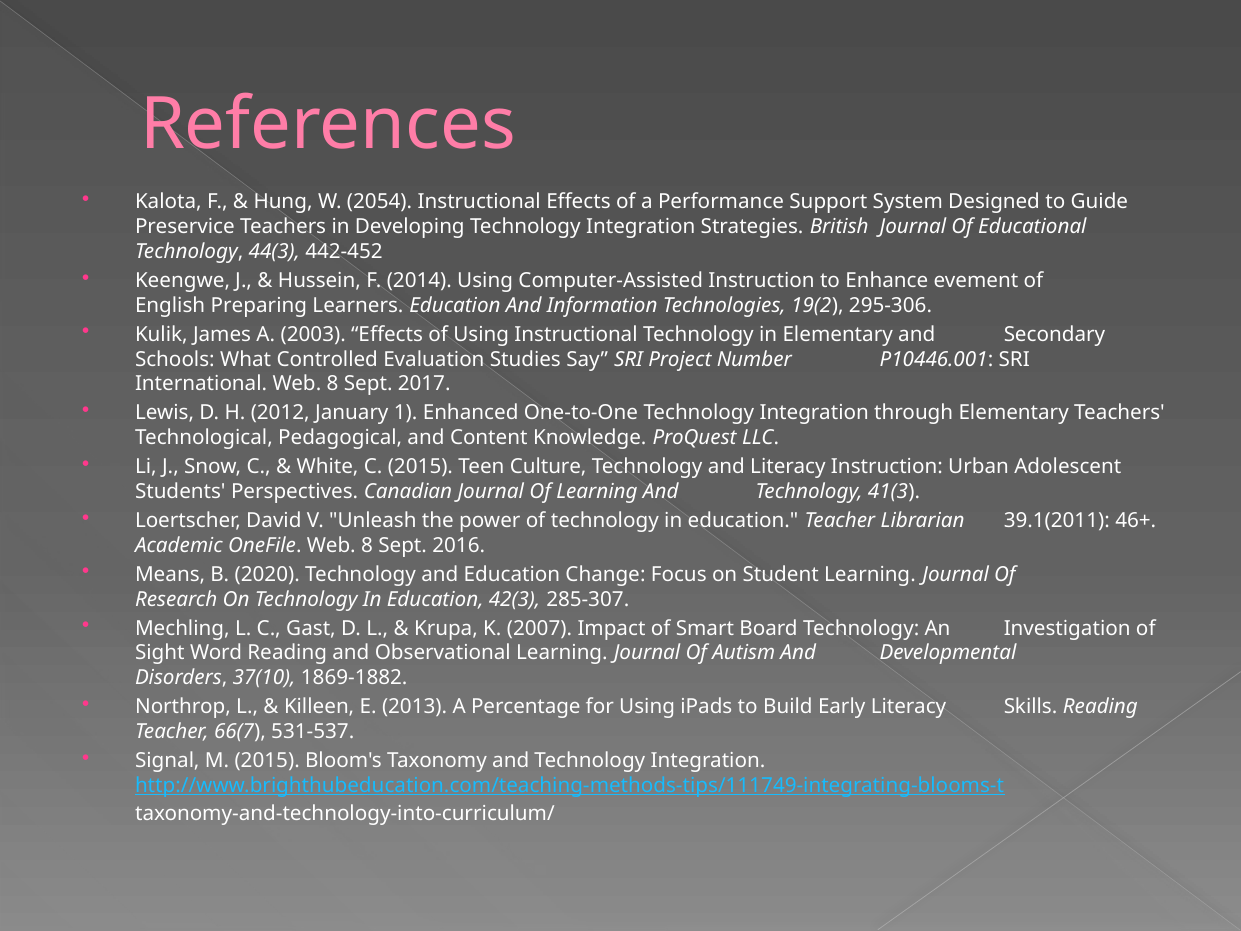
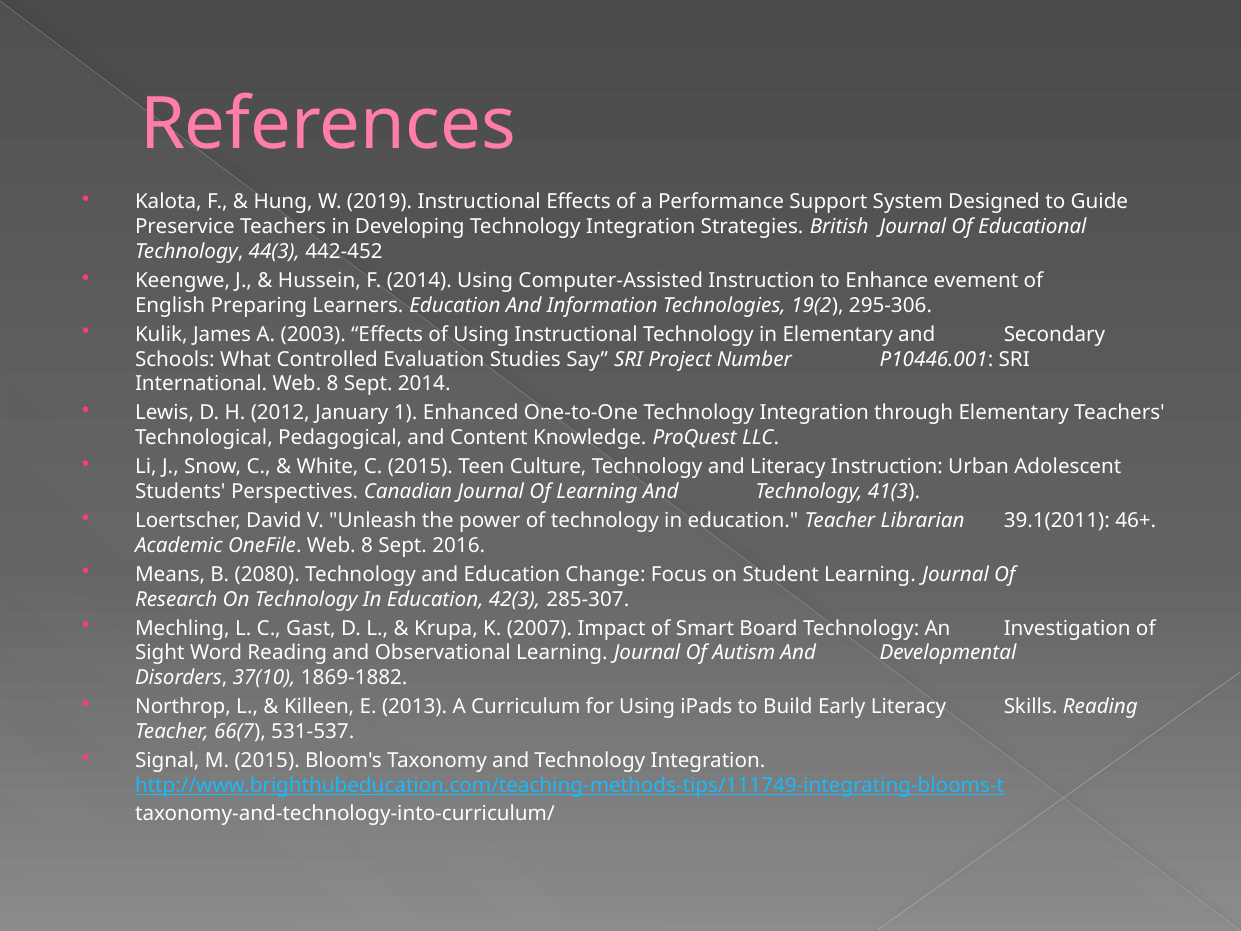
2054: 2054 -> 2019 (380, 202)
Sept 2017: 2017 -> 2014 (424, 384)
2020: 2020 -> 2080 (267, 574)
Percentage: Percentage -> Curriculum (526, 707)
